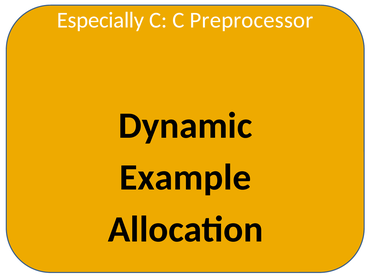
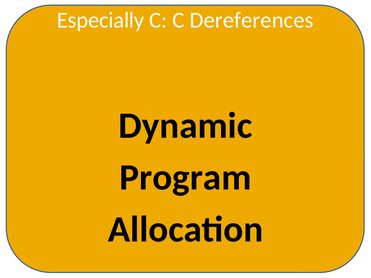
Preprocessor: Preprocessor -> Dereferences (252, 20)
Example: Example -> Program (185, 178)
